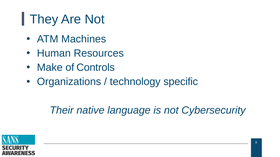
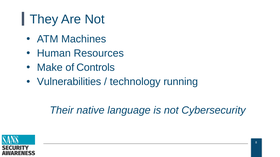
Organizations: Organizations -> Vulnerabilities (69, 82)
specific: specific -> running (181, 82)
